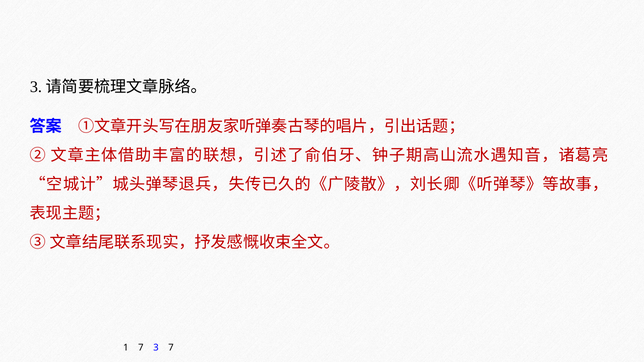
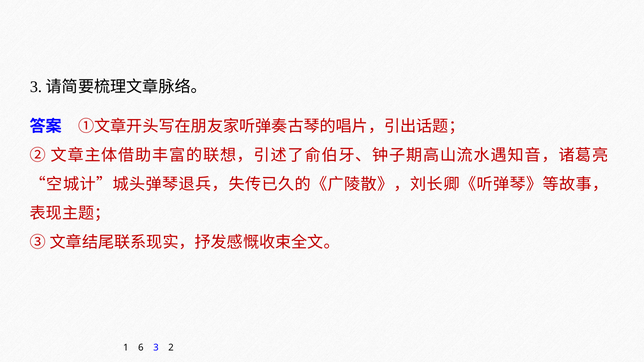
1 7: 7 -> 6 (141, 348)
3 7: 7 -> 2 (171, 348)
